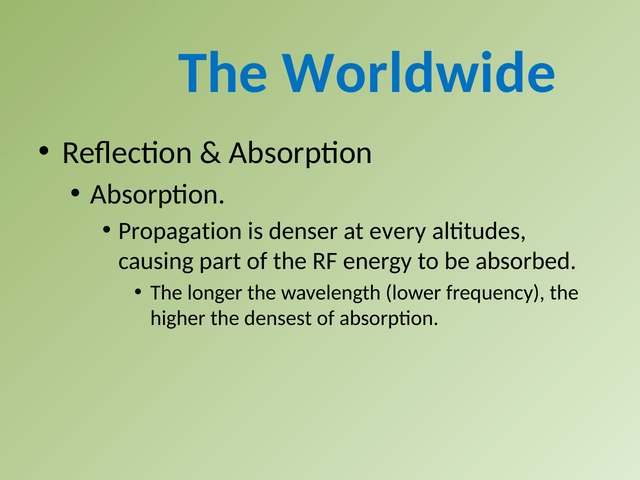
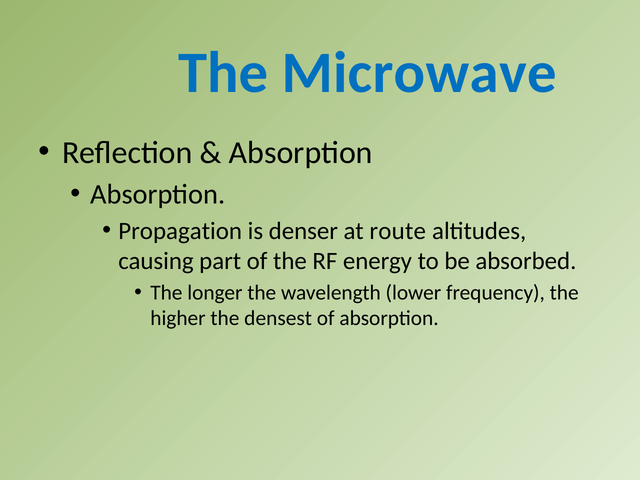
Worldwide: Worldwide -> Microwave (419, 73)
every: every -> route (398, 231)
